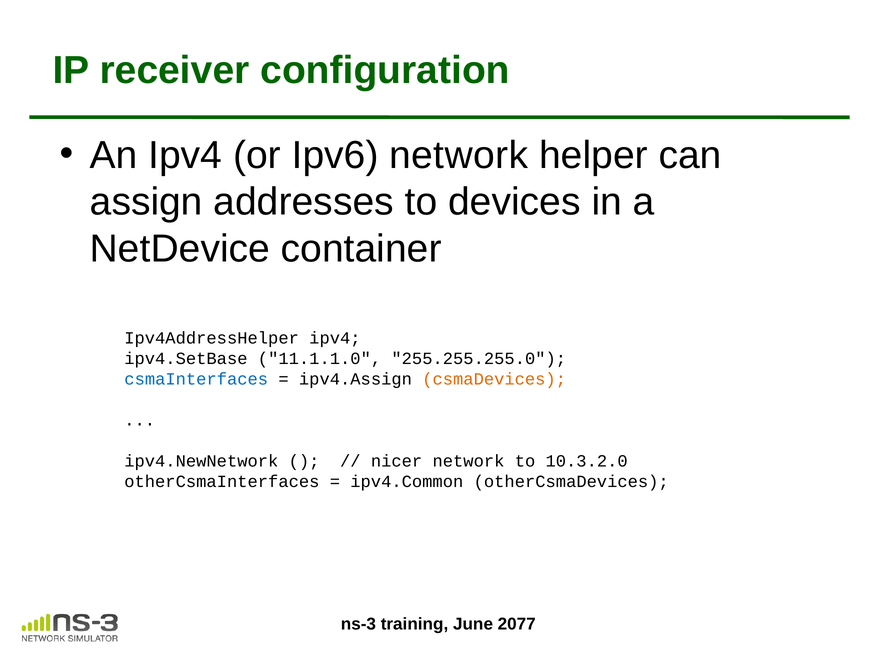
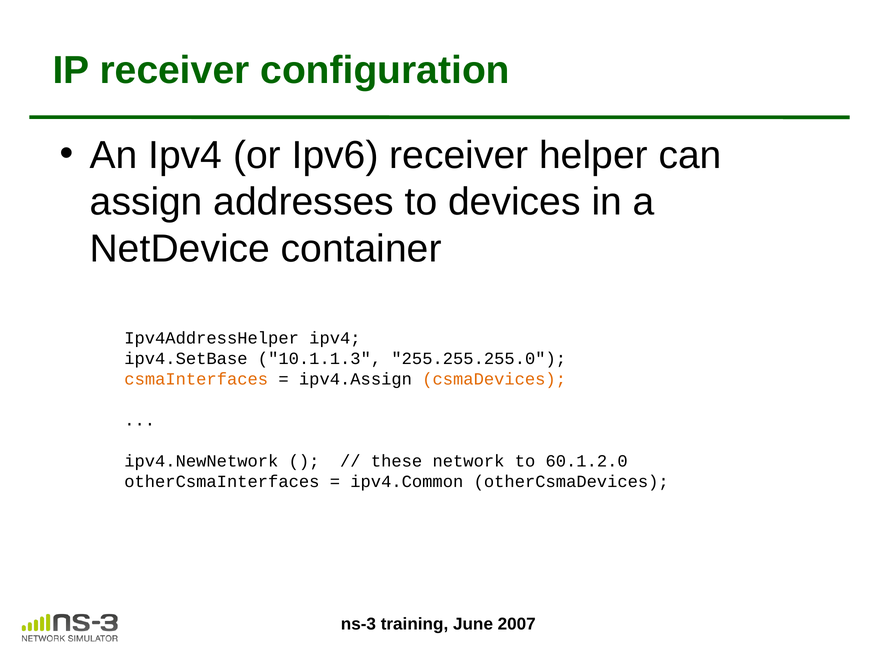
Ipv6 network: network -> receiver (459, 155)
11.1.1.0: 11.1.1.0 -> 10.1.1.3 (320, 359)
csmaInterfaces colour: blue -> orange (196, 379)
nicer: nicer -> these (397, 461)
10.3.2.0: 10.3.2.0 -> 60.1.2.0 (587, 461)
2077: 2077 -> 2007 (517, 625)
